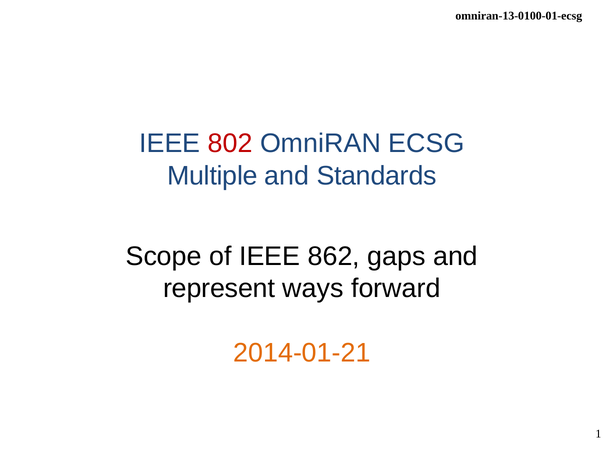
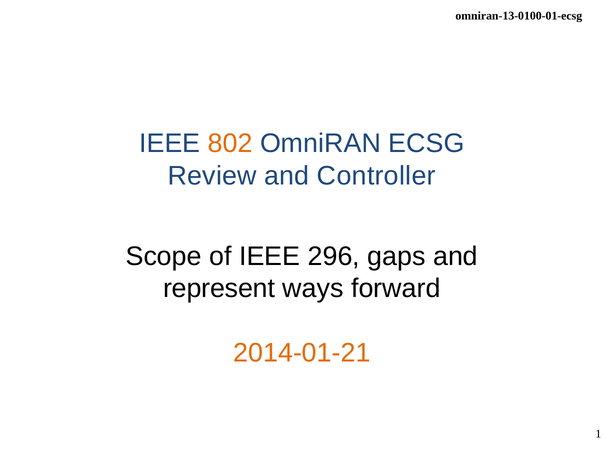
802 colour: red -> orange (230, 143)
Multiple: Multiple -> Review (212, 176)
Standards: Standards -> Controller (376, 176)
862: 862 -> 296 (334, 256)
